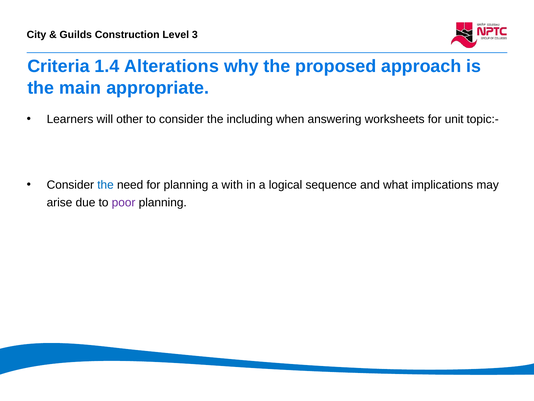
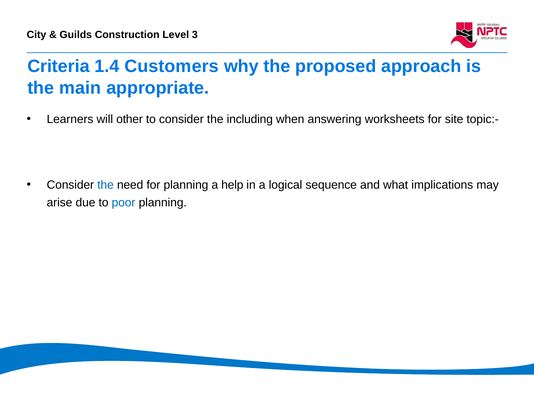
Alterations: Alterations -> Customers (172, 66)
unit: unit -> site (454, 119)
with: with -> help (232, 185)
poor colour: purple -> blue (124, 202)
